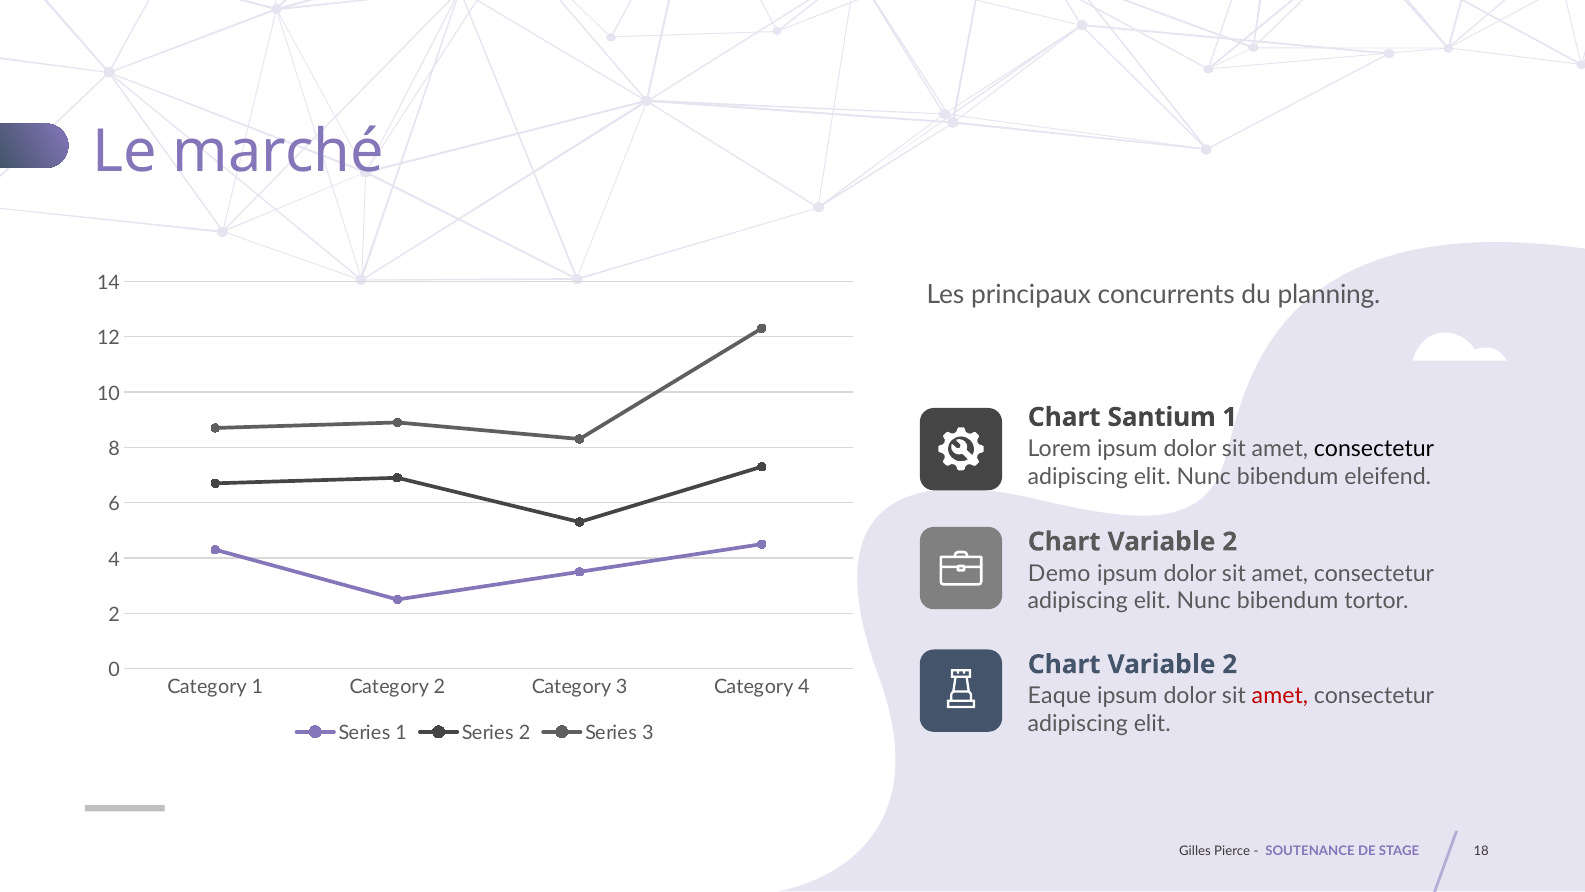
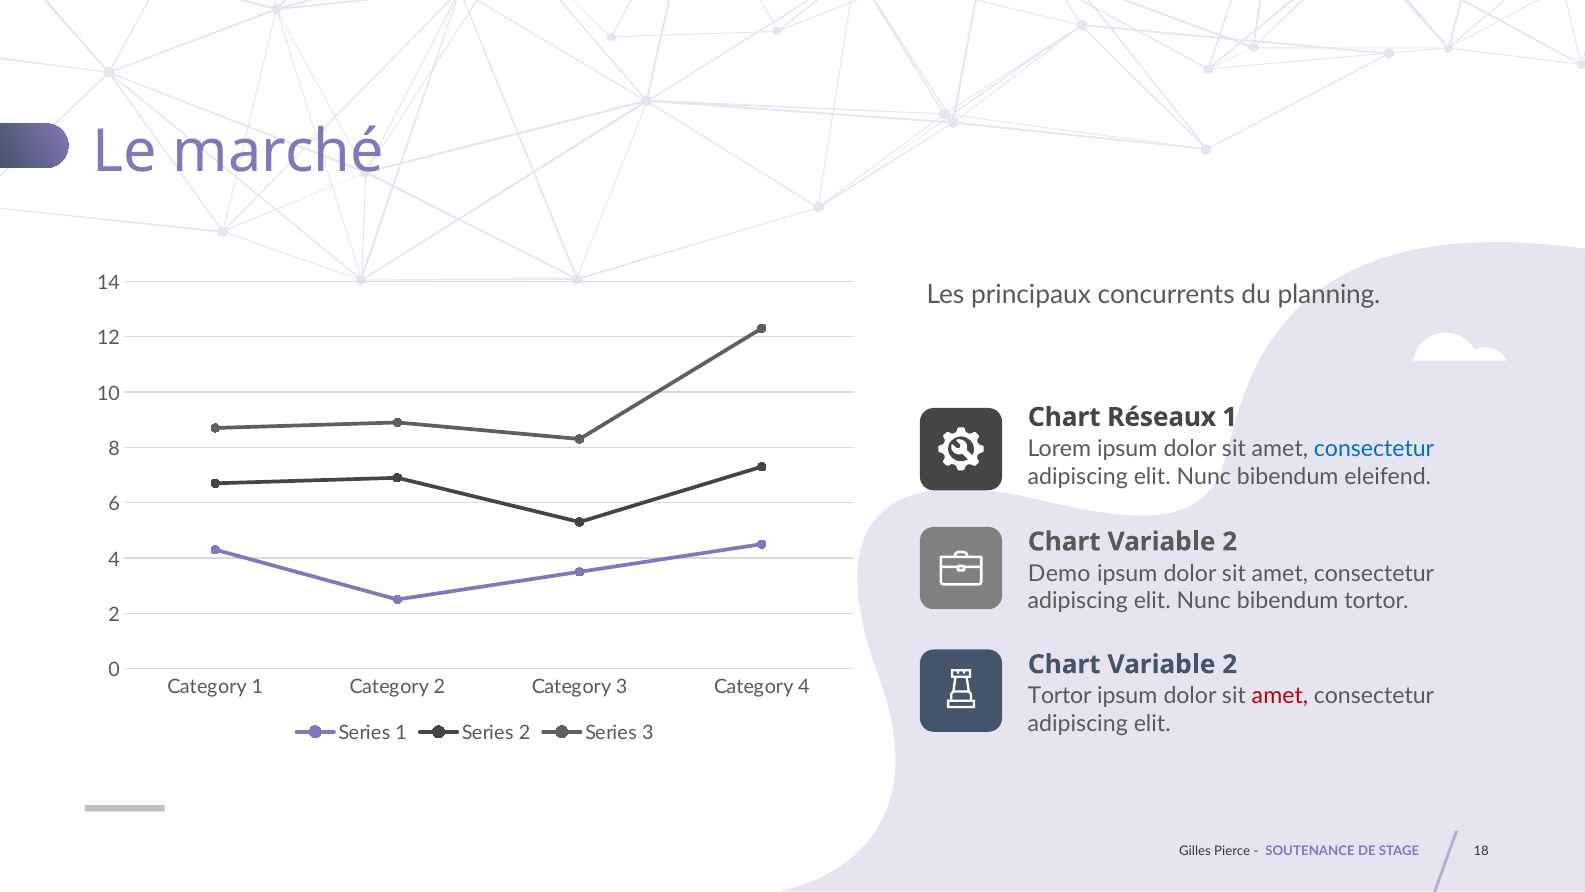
Santium: Santium -> Réseaux (1162, 417)
consectetur colour: black -> blue (1374, 449)
Eaque: Eaque -> Tortor (1060, 696)
